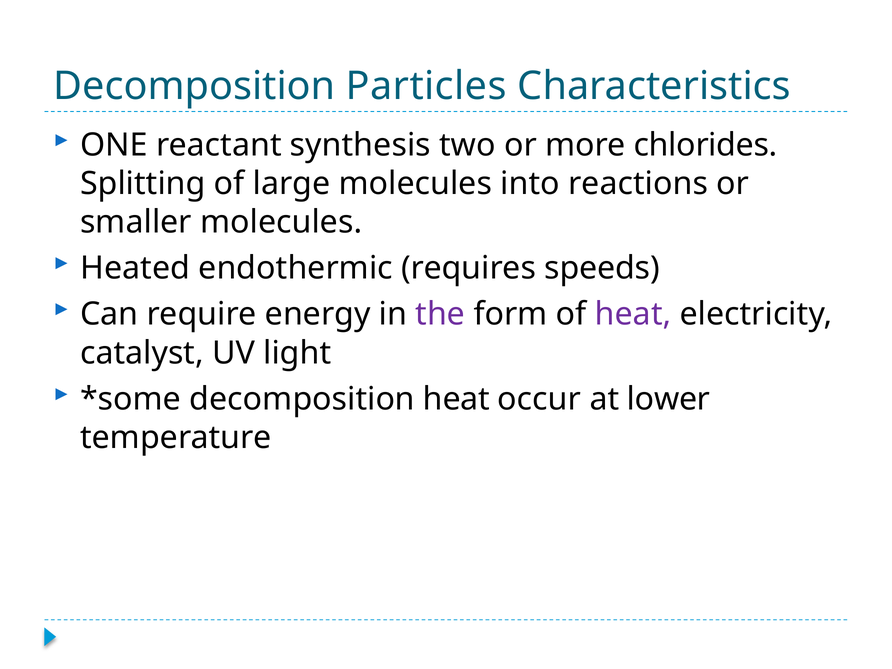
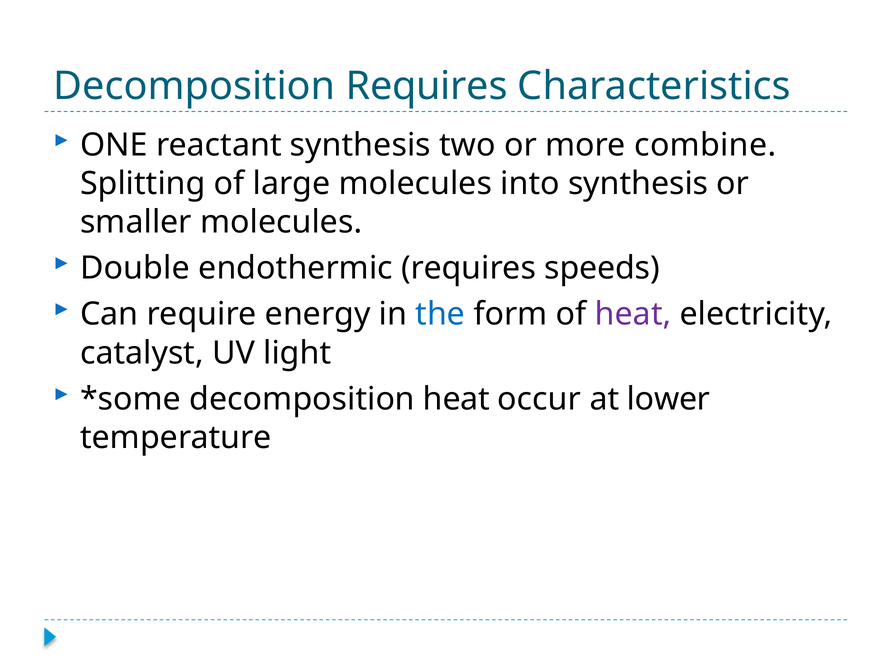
Decomposition Particles: Particles -> Requires (427, 86)
chlorides: chlorides -> combine (705, 145)
into reactions: reactions -> synthesis (638, 184)
Heated: Heated -> Double (135, 268)
the colour: purple -> blue (440, 314)
